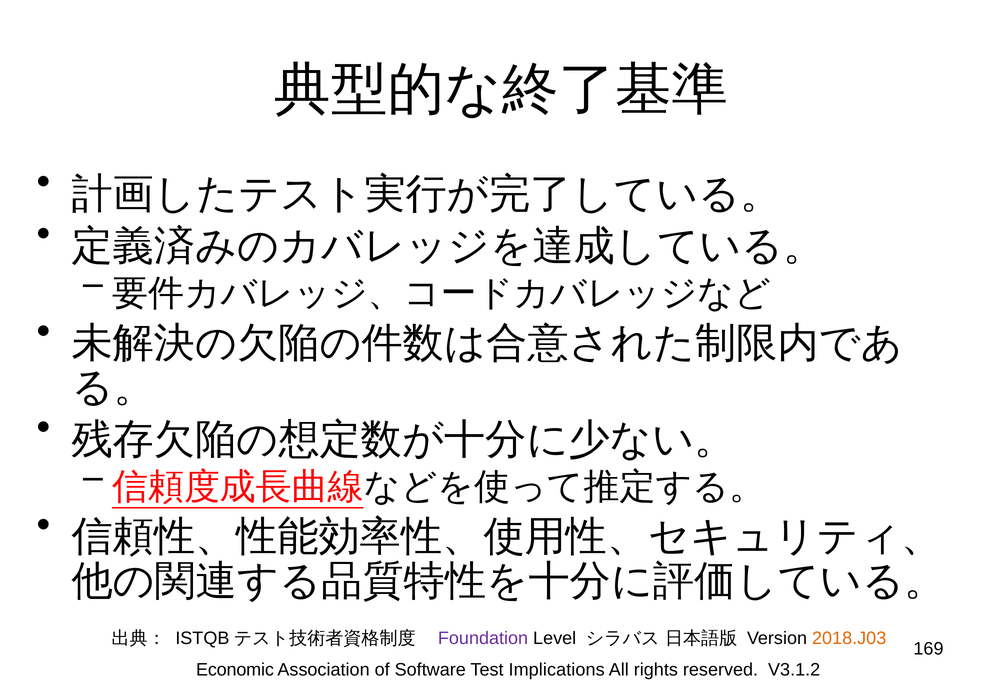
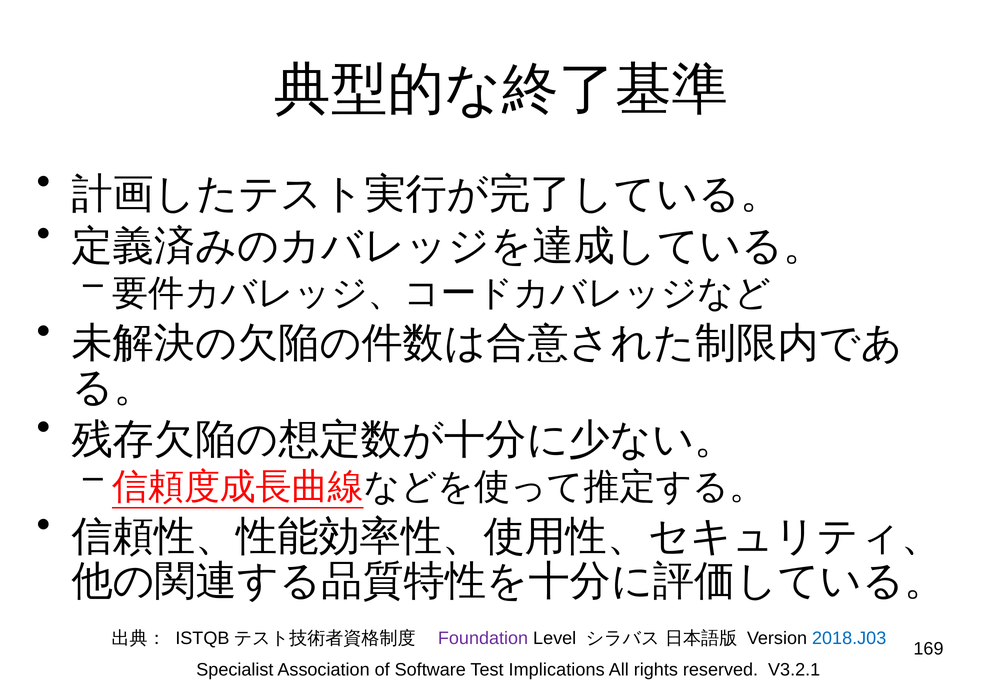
2018.J03 colour: orange -> blue (849, 639)
Economic: Economic -> Specialist (235, 670)
V3.1.2: V3.1.2 -> V3.2.1 (794, 670)
